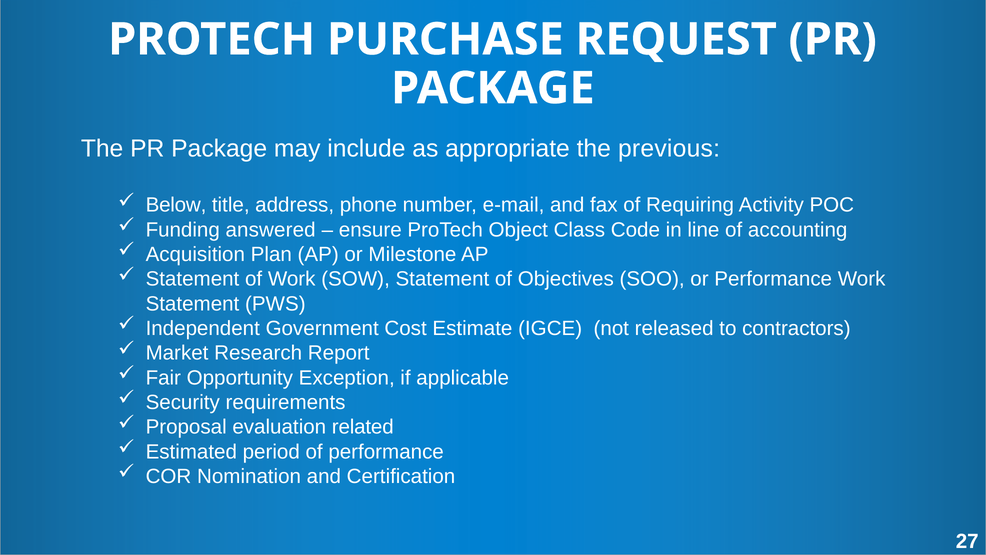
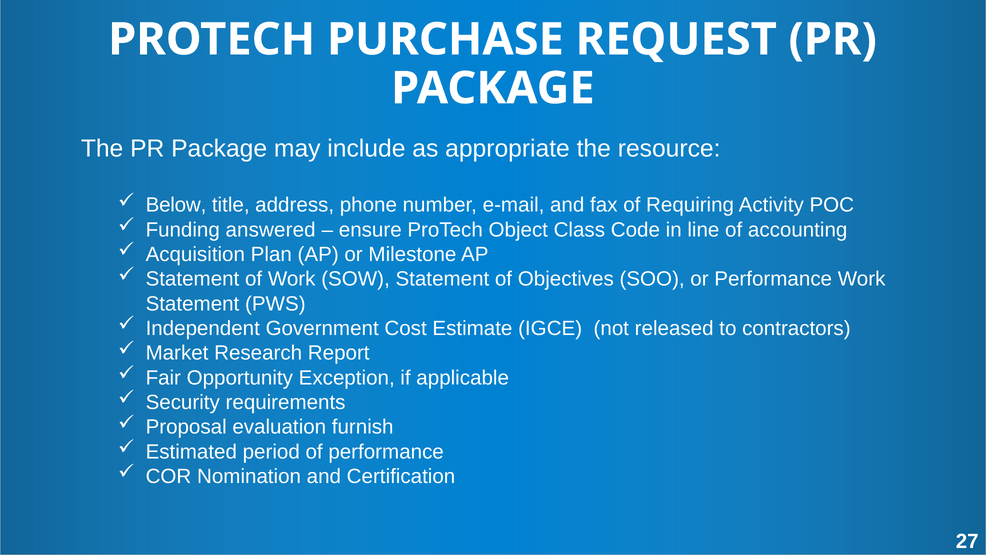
previous: previous -> resource (669, 148)
related: related -> furnish (363, 427)
